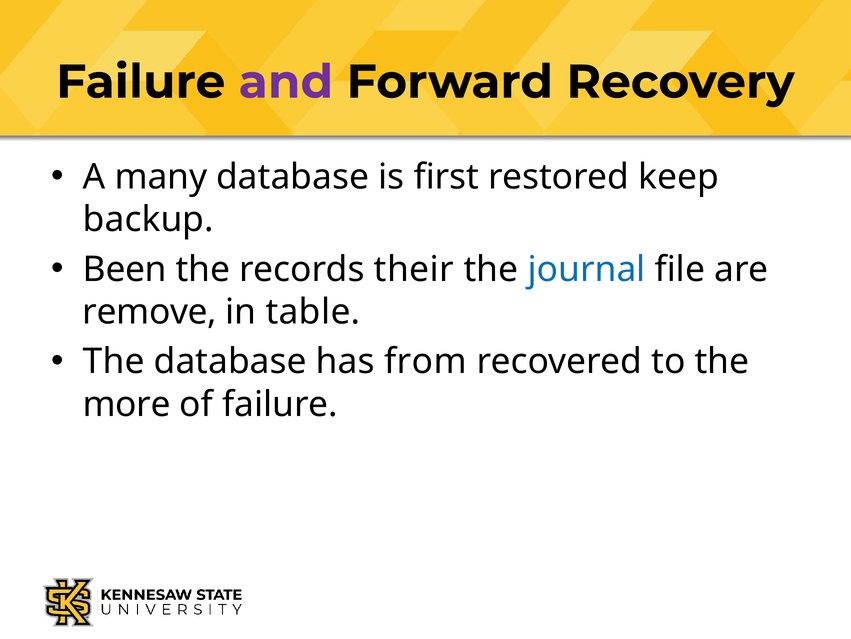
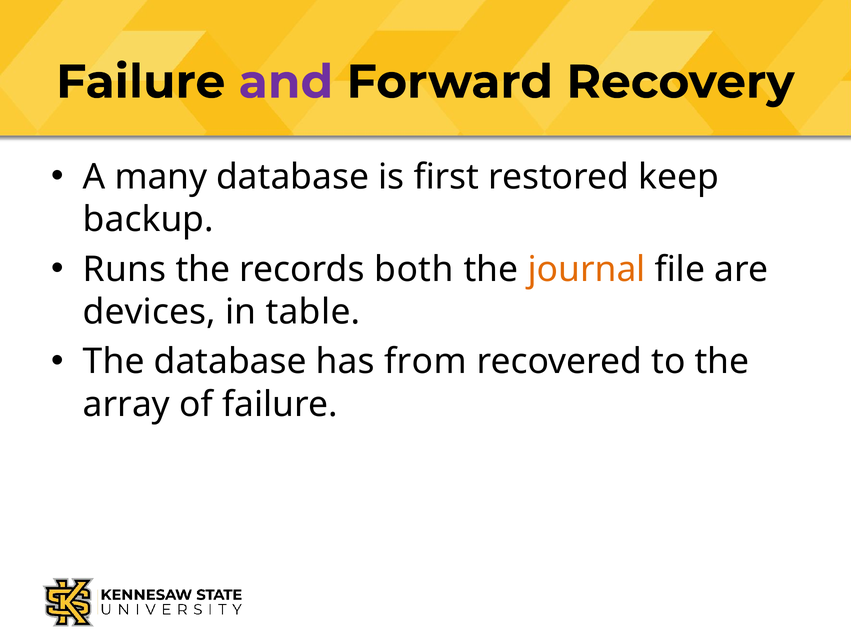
Been: Been -> Runs (125, 269)
their: their -> both (414, 269)
journal colour: blue -> orange (587, 269)
remove: remove -> devices (149, 312)
more: more -> array (127, 404)
